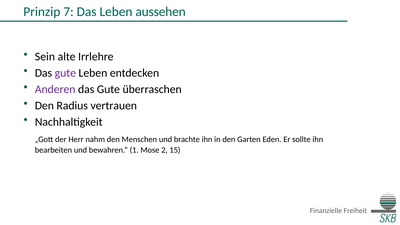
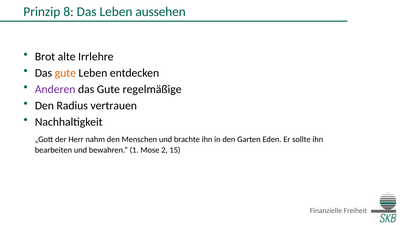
7: 7 -> 8 (68, 12)
Sein: Sein -> Brot (45, 57)
gute colour: purple -> orange (65, 73)
überraschen: überraschen -> regelmäßige (152, 89)
